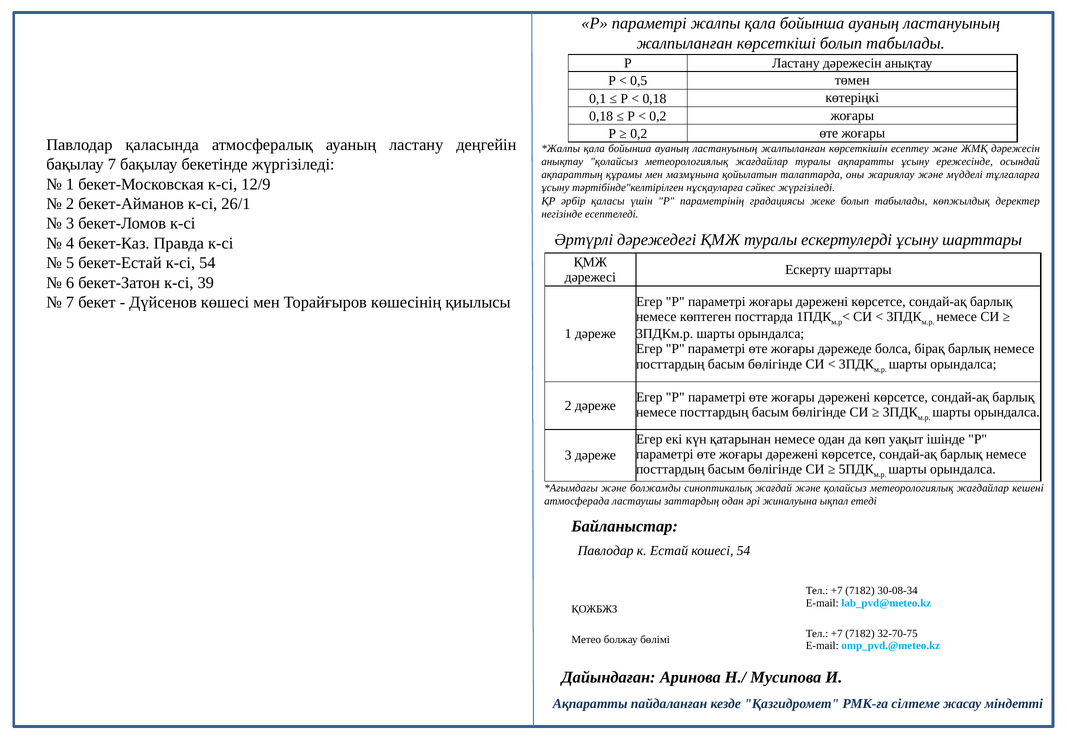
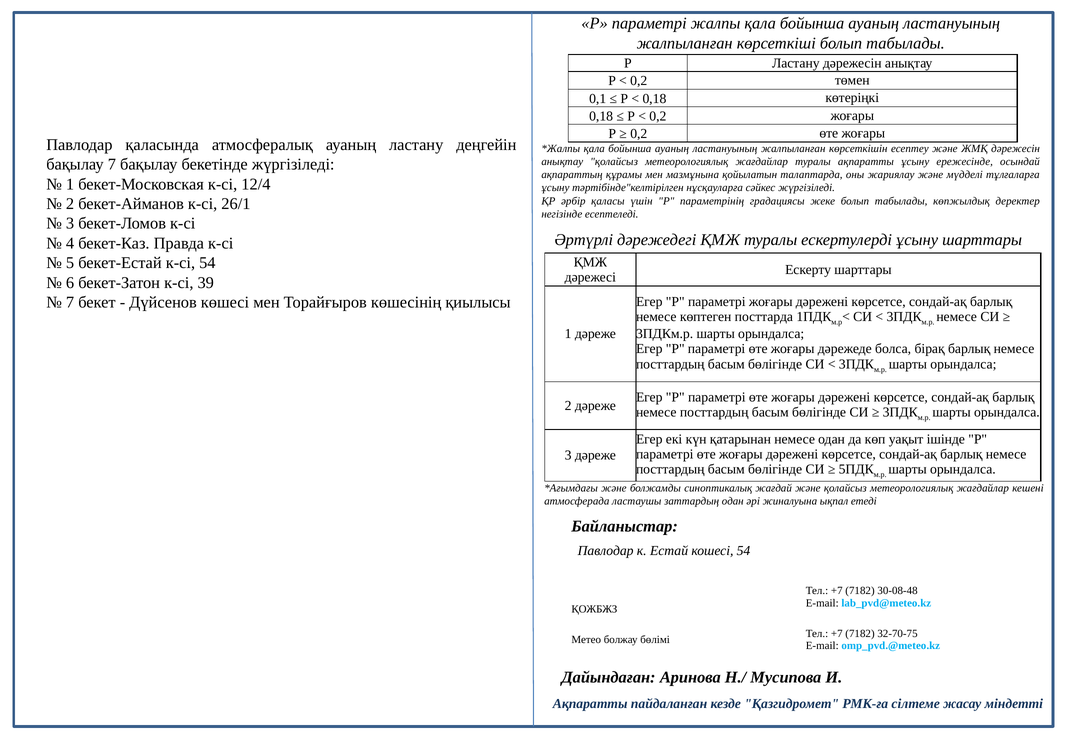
0,5: 0,5 -> 0,2 (639, 81)
12/9: 12/9 -> 12/4 (256, 184)
30-08-34: 30-08-34 -> 30-08-48 (898, 591)
